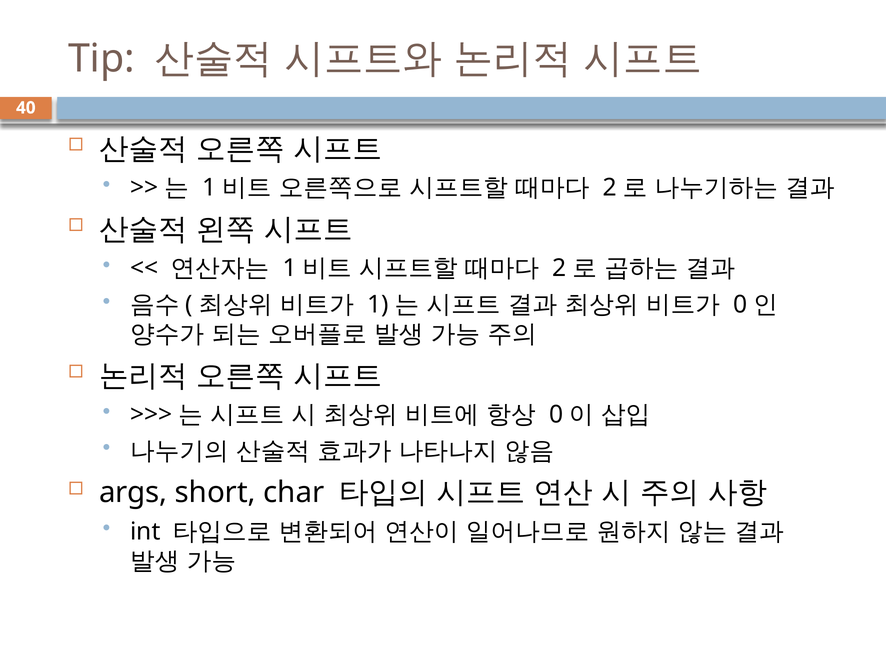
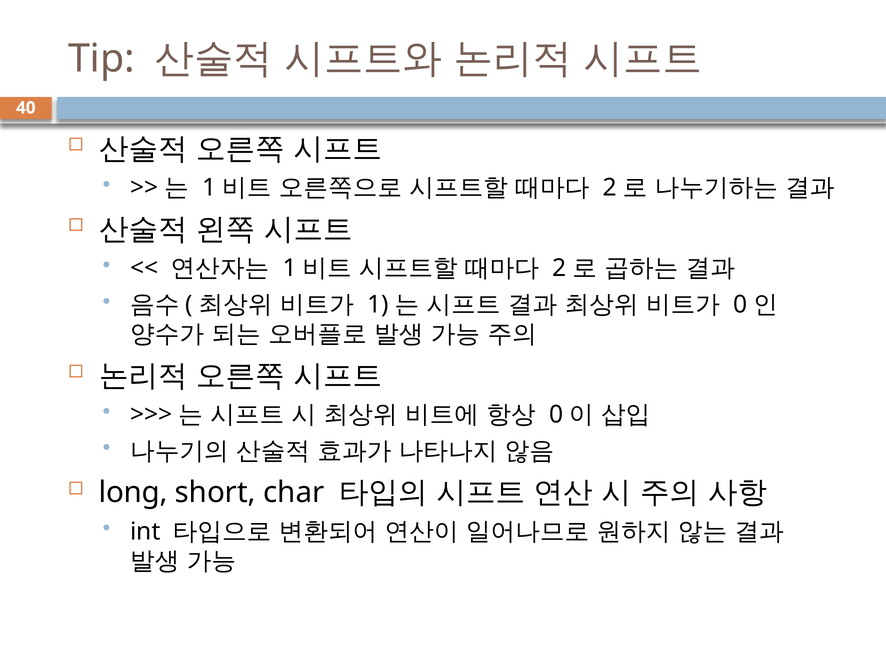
args: args -> long (133, 492)
